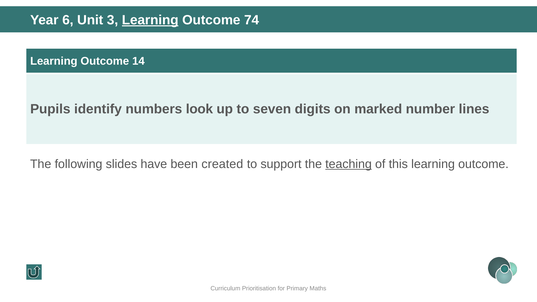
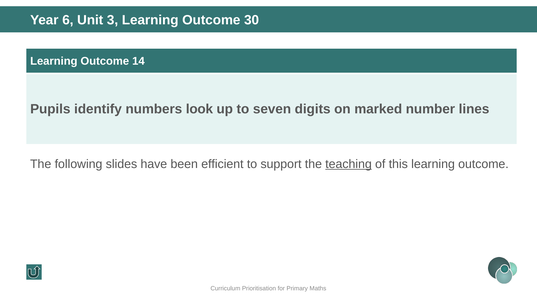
Learning underline: present -> none (150, 20)
74: 74 -> 30 (252, 20)
created: created -> efficient (222, 164)
